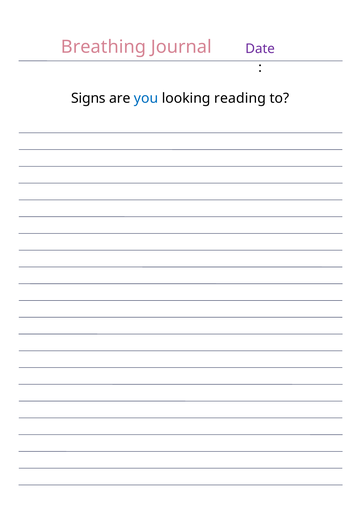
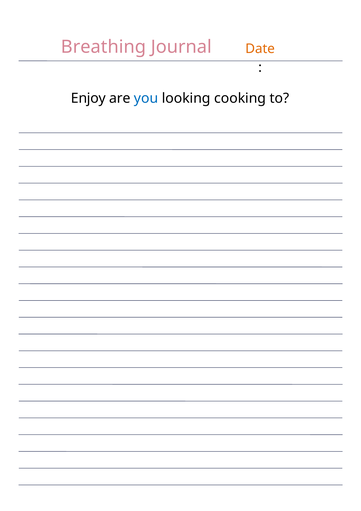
Date colour: purple -> orange (260, 49)
Signs: Signs -> Enjoy (88, 98)
reading: reading -> cooking (240, 98)
